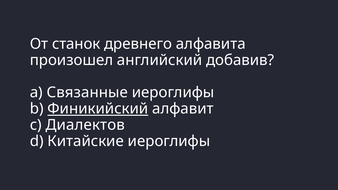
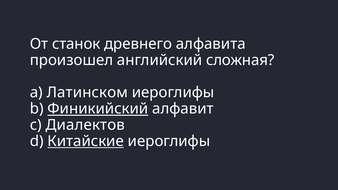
добавив: добавив -> сложная (240, 60)
Связанные: Связанные -> Латинском (87, 93)
Китайские underline: none -> present (86, 141)
